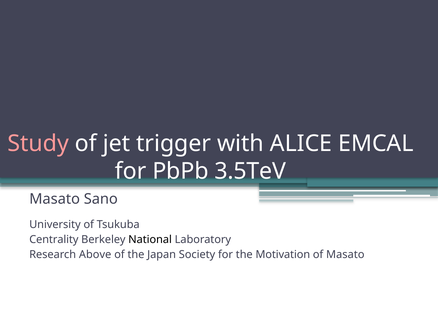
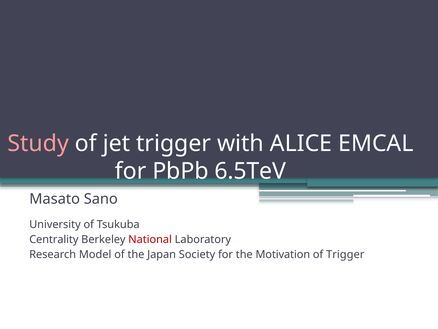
3.5TeV: 3.5TeV -> 6.5TeV (250, 171)
National colour: black -> red (150, 239)
Above: Above -> Model (95, 254)
of Masato: Masato -> Trigger (345, 254)
